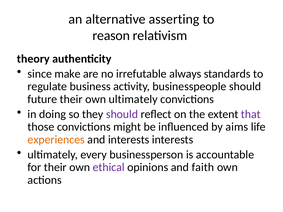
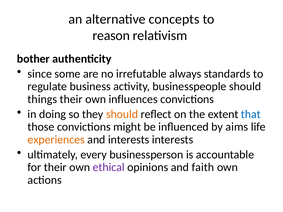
asserting: asserting -> concepts (174, 19)
theory: theory -> bother (33, 59)
make: make -> some (67, 74)
future: future -> things (42, 99)
own ultimately: ultimately -> influences (133, 99)
should colour: purple -> orange (122, 114)
that colour: purple -> blue (251, 114)
